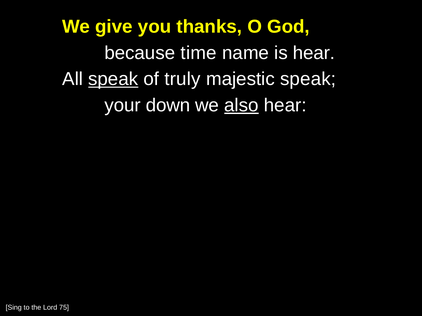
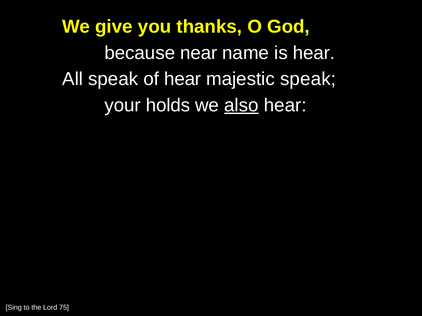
time: time -> near (199, 53)
speak underline: present -> none (113, 79)
of truly: truly -> hear (183, 79)
down: down -> holds (168, 105)
